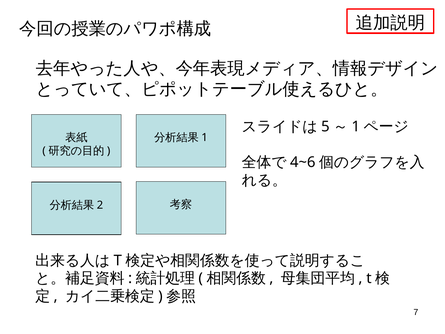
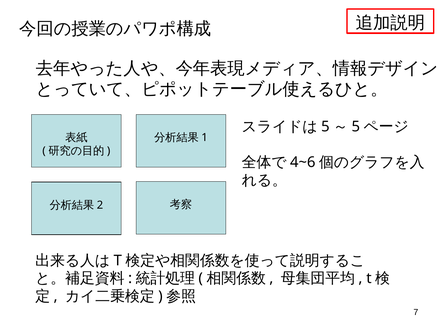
1: 1 -> 5 (356, 127)
